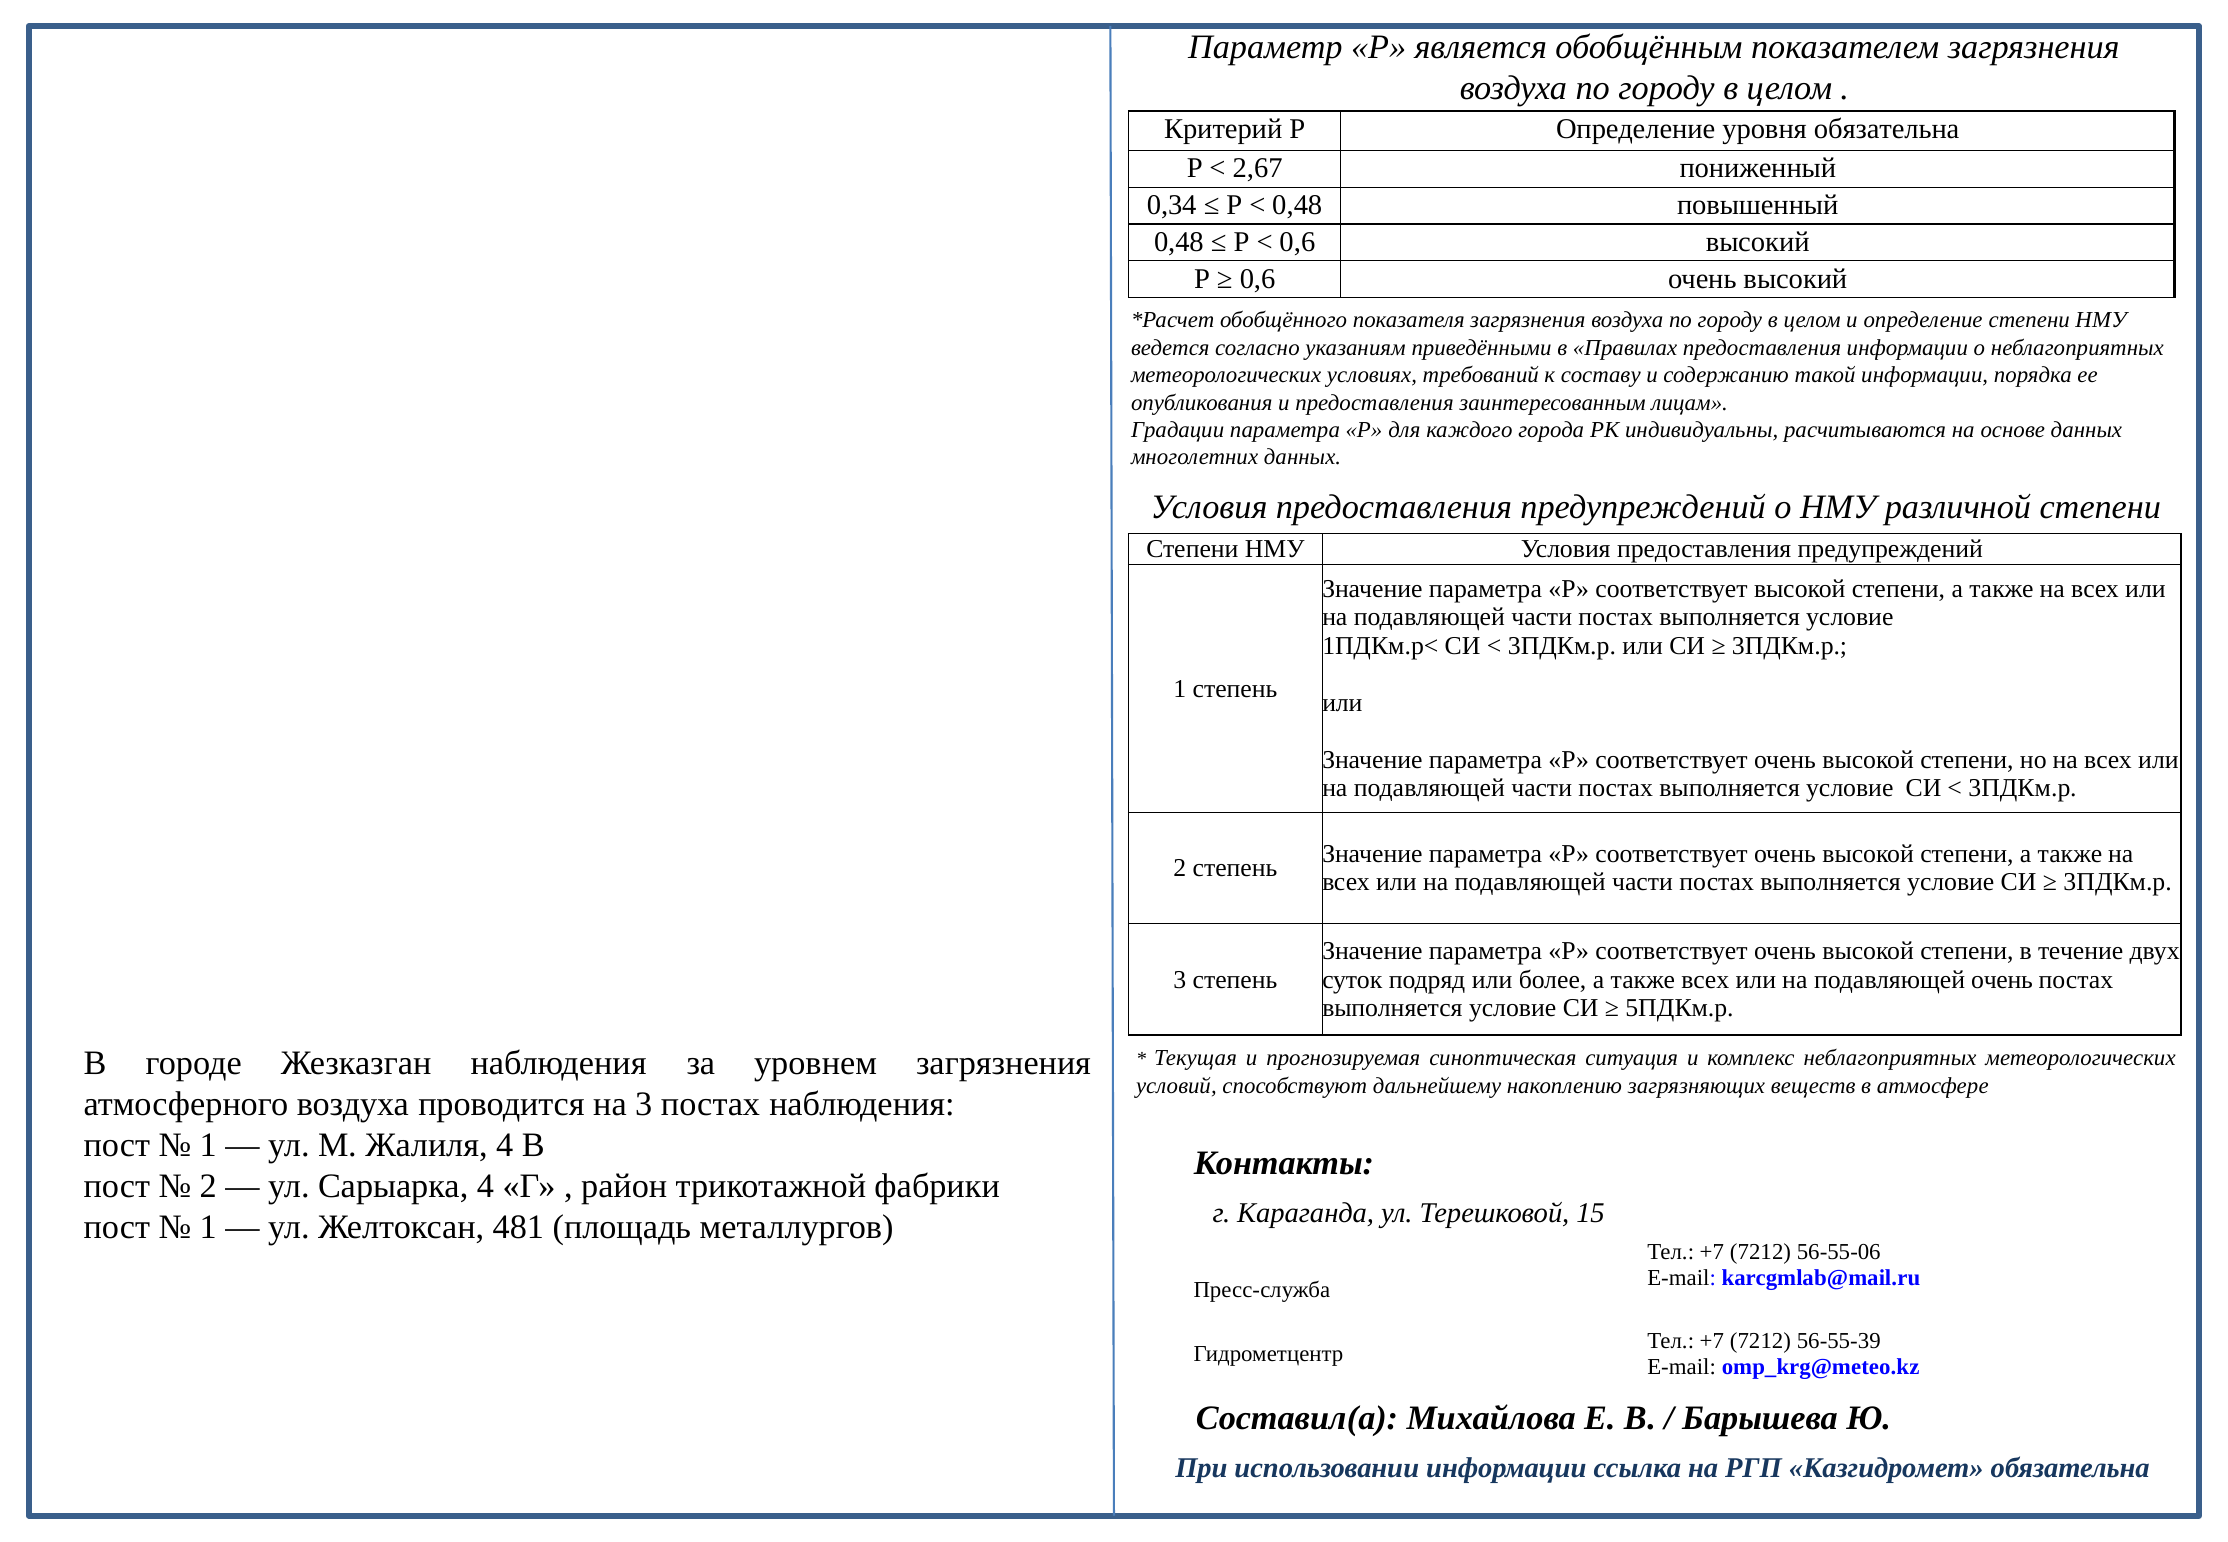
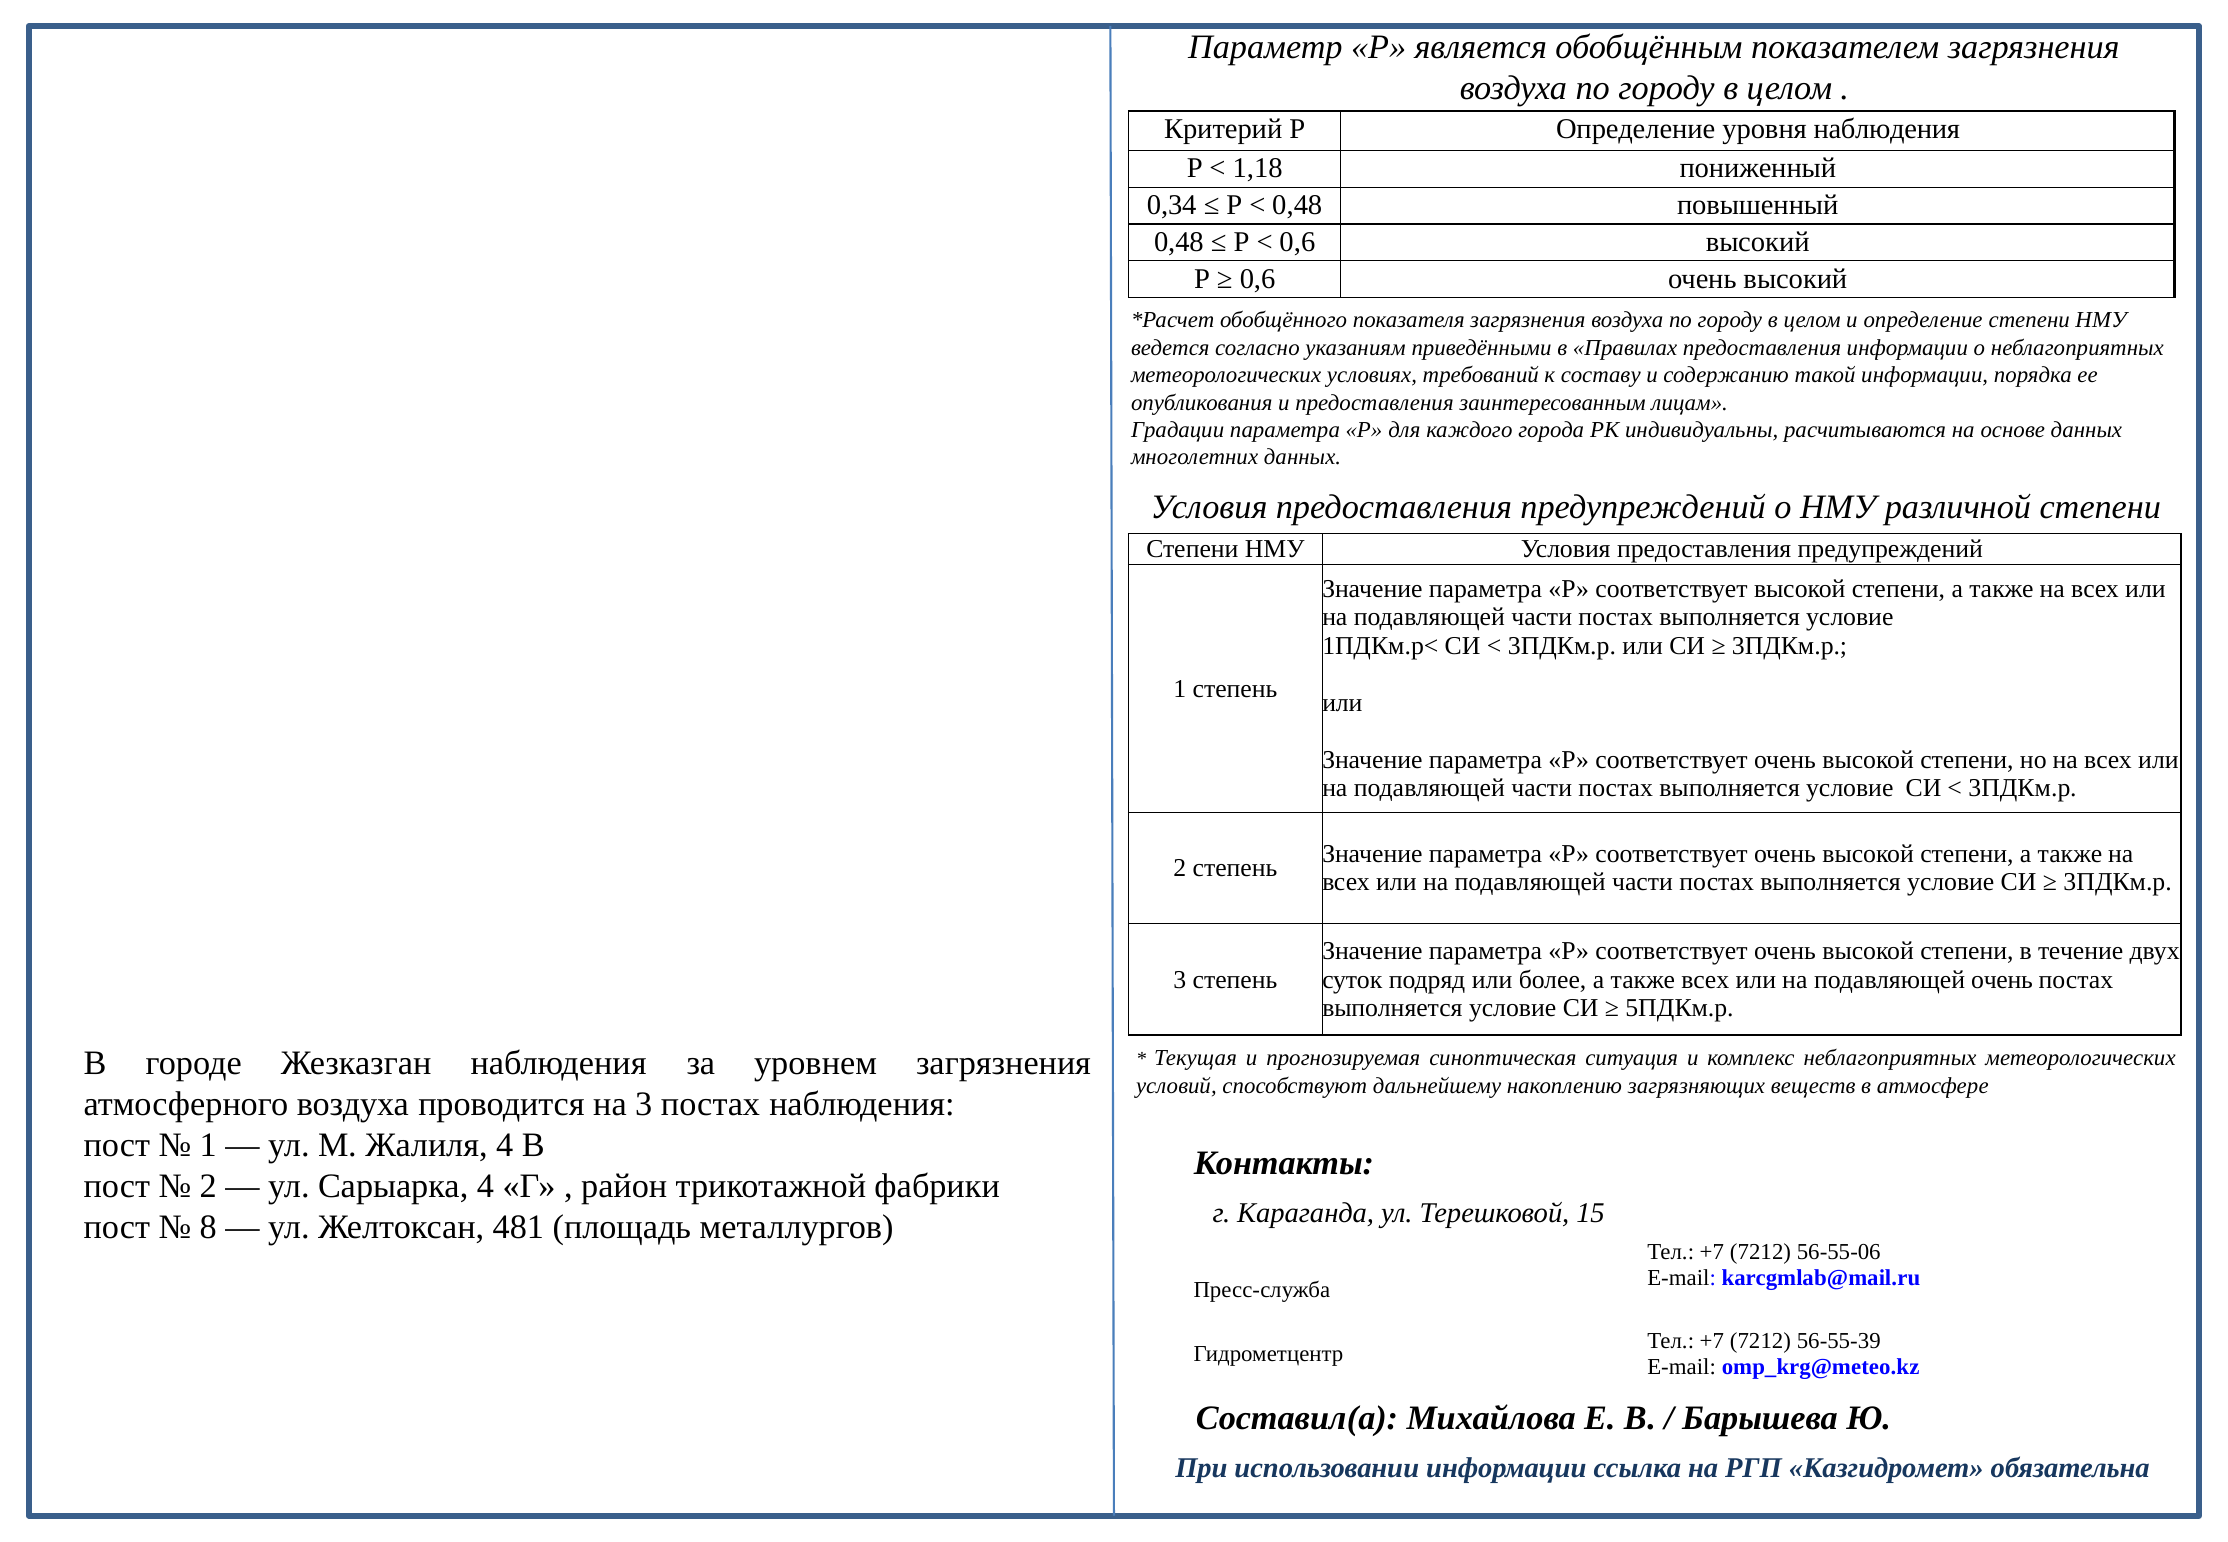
уровня обязательна: обязательна -> наблюдения (1887, 129)
2,67: 2,67 -> 1,18 (1258, 169)
1: 1 -> 8 (208, 1228)
